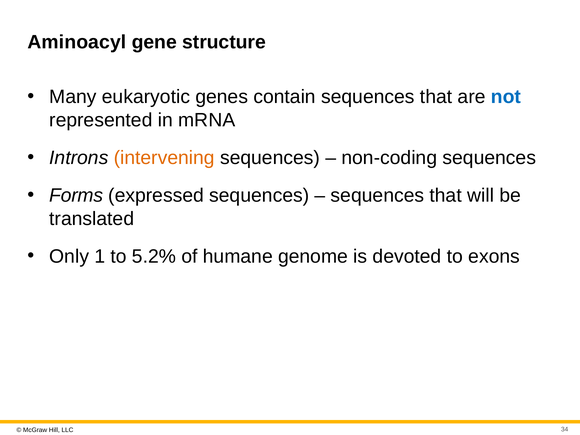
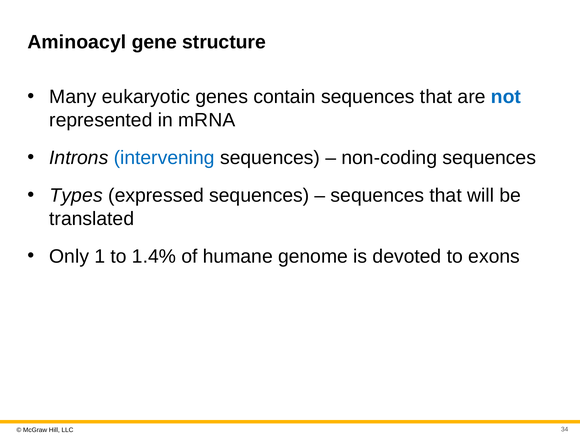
intervening colour: orange -> blue (164, 158)
Forms: Forms -> Types (76, 195)
5.2%: 5.2% -> 1.4% (154, 256)
